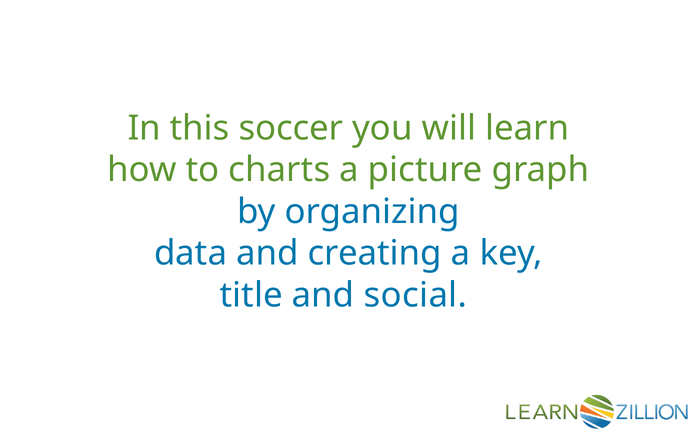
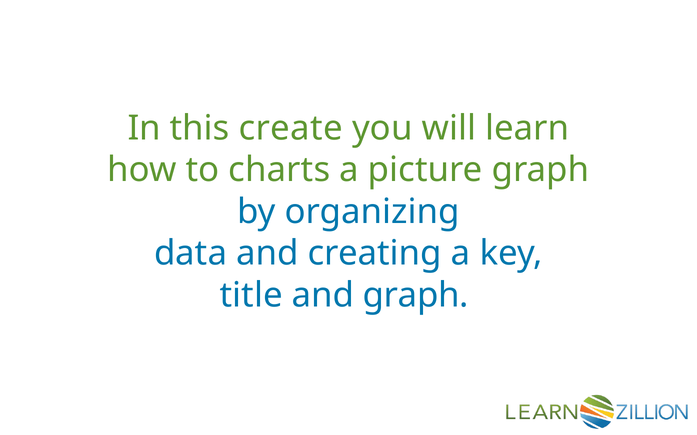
soccer: soccer -> create (291, 128)
and social: social -> graph (416, 296)
